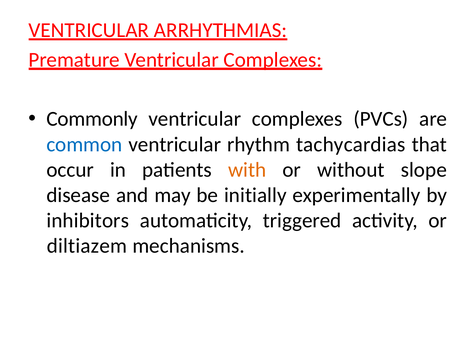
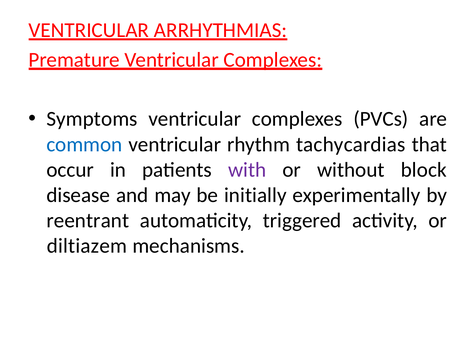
Commonly: Commonly -> Symptoms (92, 119)
with colour: orange -> purple (247, 170)
slope: slope -> block (424, 170)
inhibitors: inhibitors -> reentrant (88, 221)
